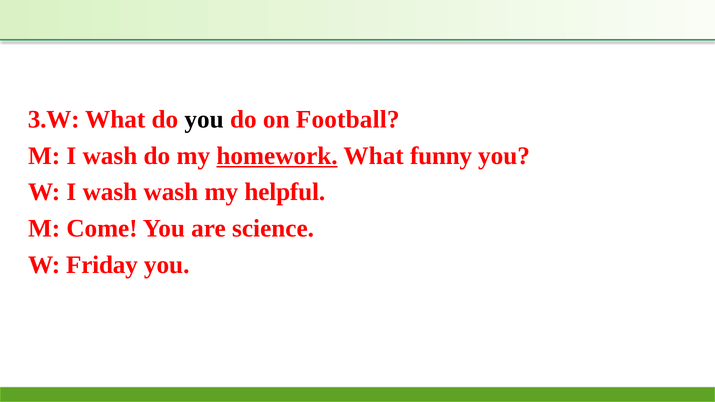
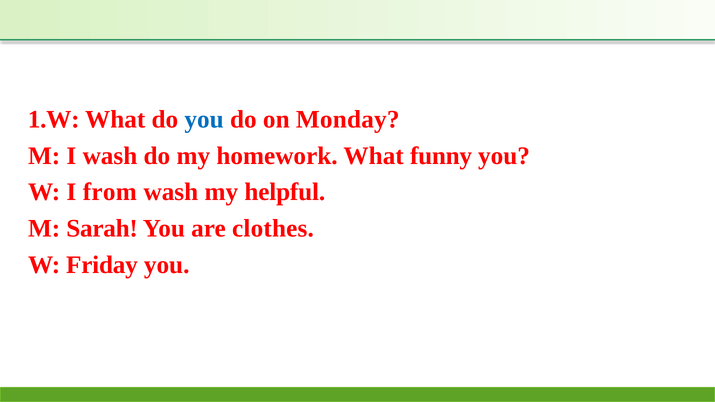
3.W: 3.W -> 1.W (54, 120)
you colour: black -> blue (204, 120)
Football: Football -> Monday (348, 120)
homework underline: present -> none (277, 156)
W I wash: wash -> from (110, 192)
Come: Come -> Sarah (102, 229)
science: science -> clothes (273, 229)
